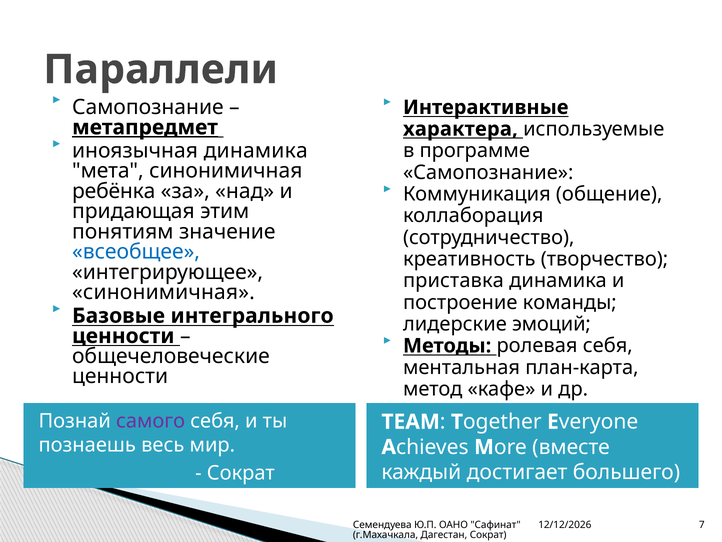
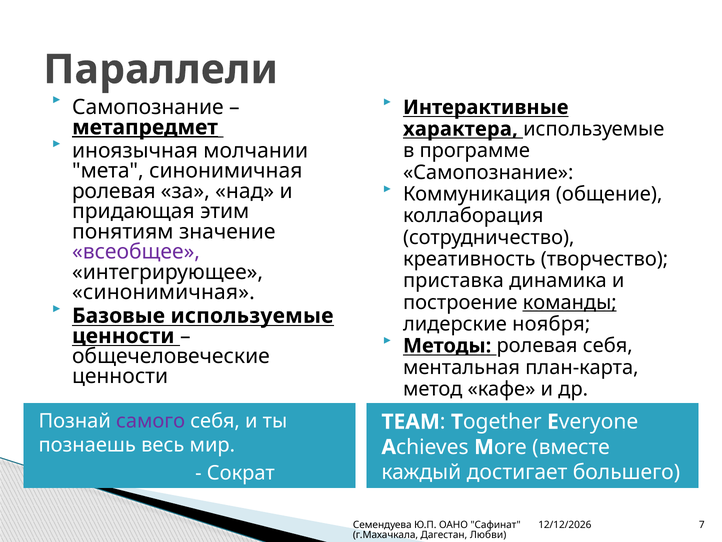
иноязычная динамика: динамика -> молчании (256, 151)
ребёнка: ребёнка -> ролевая (114, 191)
всеобщее colour: blue -> purple (136, 252)
команды underline: none -> present (570, 302)
Базовые интегрального: интегрального -> используемые (252, 316)
эмоций: эмоций -> ноября (551, 324)
Дагестан Сократ: Сократ -> Любви (488, 534)
